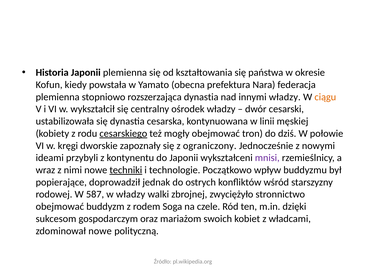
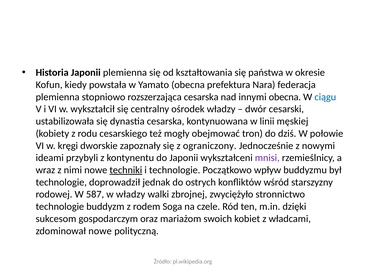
rozszerzająca dynastia: dynastia -> cesarska (201, 97)
innymi władzy: władzy -> obecna (285, 97)
ciągu colour: orange -> blue (325, 97)
cesarskiego underline: present -> none (123, 134)
popierające: popierające -> technologie (61, 183)
obejmować: obejmować -> technologie (60, 207)
